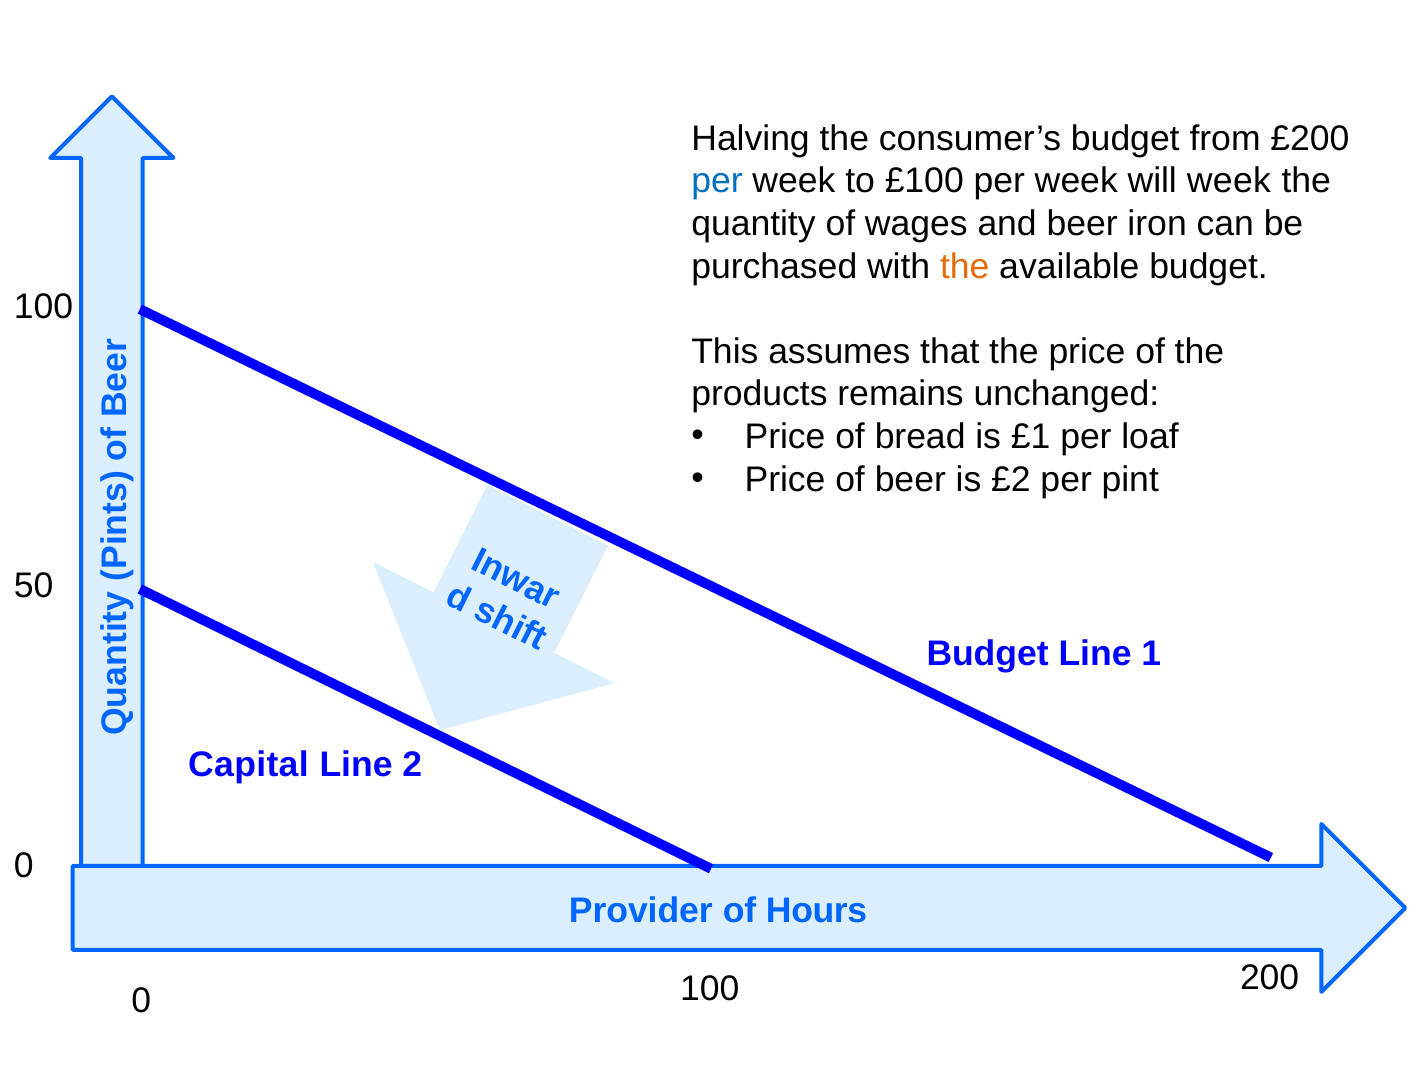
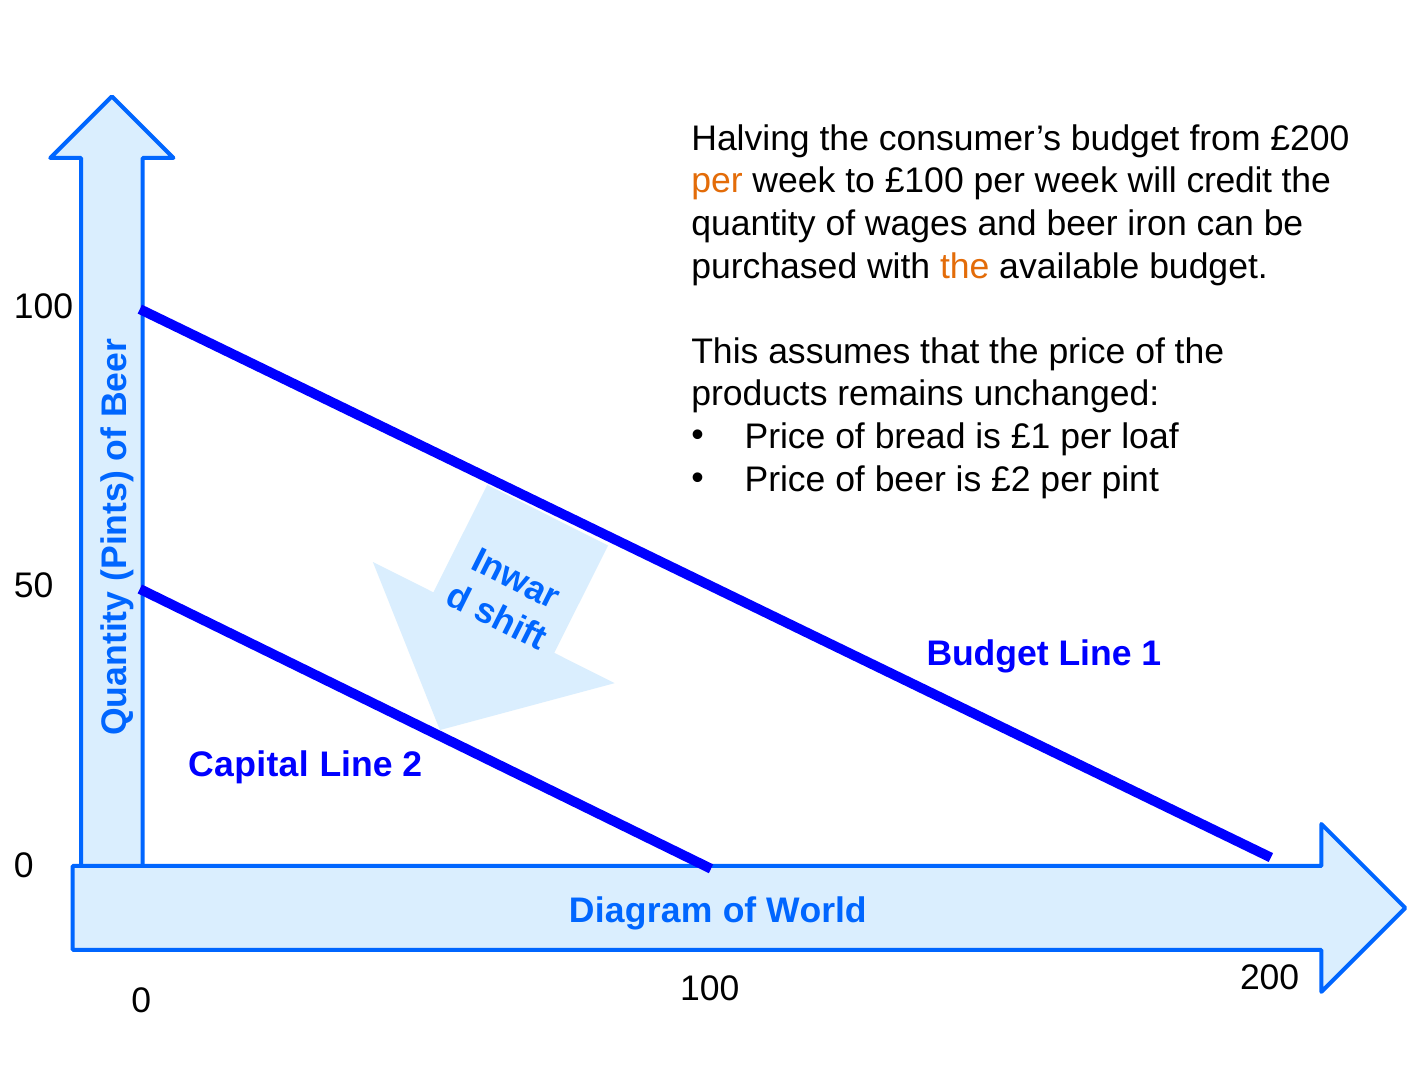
per colour: blue -> orange (717, 181)
will week: week -> credit (1229, 181)
Provider: Provider -> Diagram (641, 911)
Hours: Hours -> World (816, 911)
